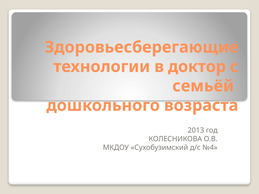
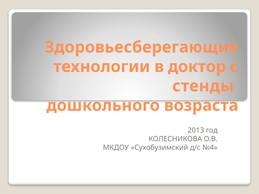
семьёй: семьёй -> стенды (203, 86)
